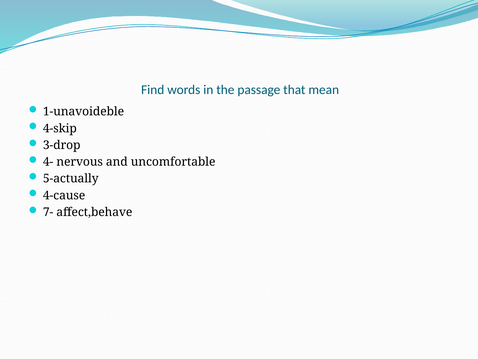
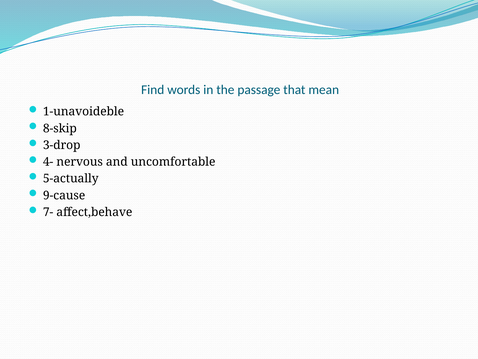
4-skip: 4-skip -> 8-skip (60, 128)
4-cause: 4-cause -> 9-cause (64, 195)
